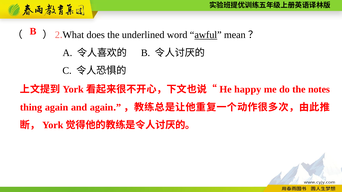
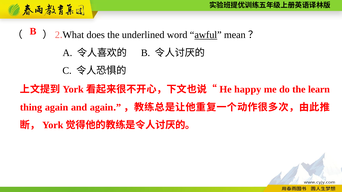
notes: notes -> learn (319, 90)
